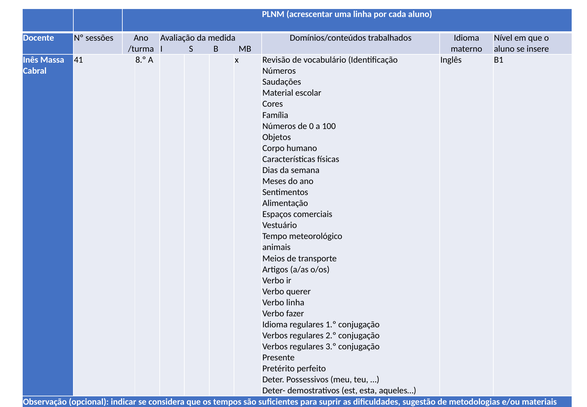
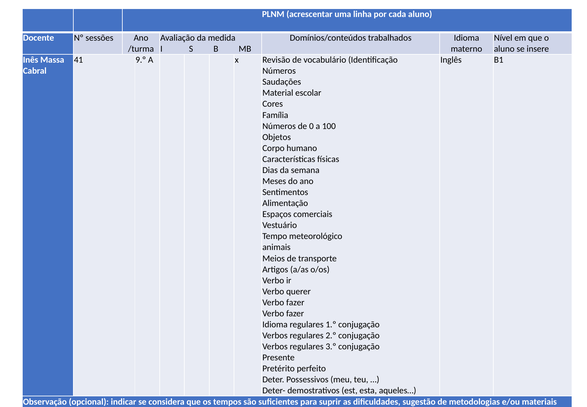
8.º: 8.º -> 9.º (141, 60)
linha: linha -> fazer (295, 302)
